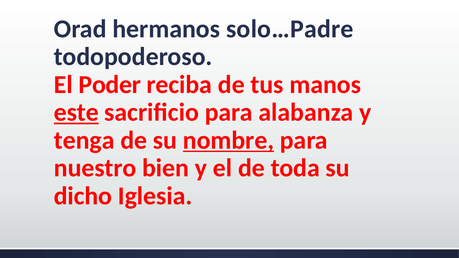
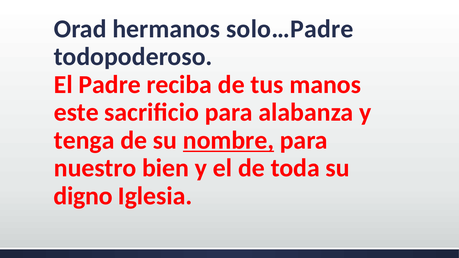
Poder: Poder -> Padre (110, 85)
este underline: present -> none (76, 113)
dicho: dicho -> digno (83, 196)
